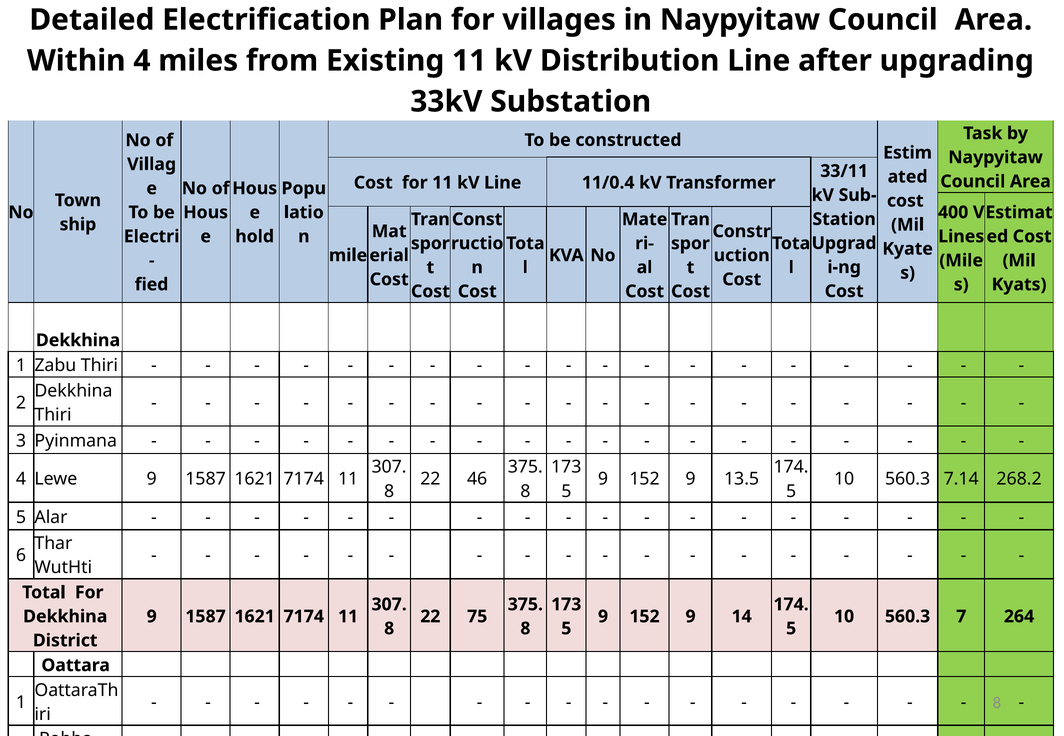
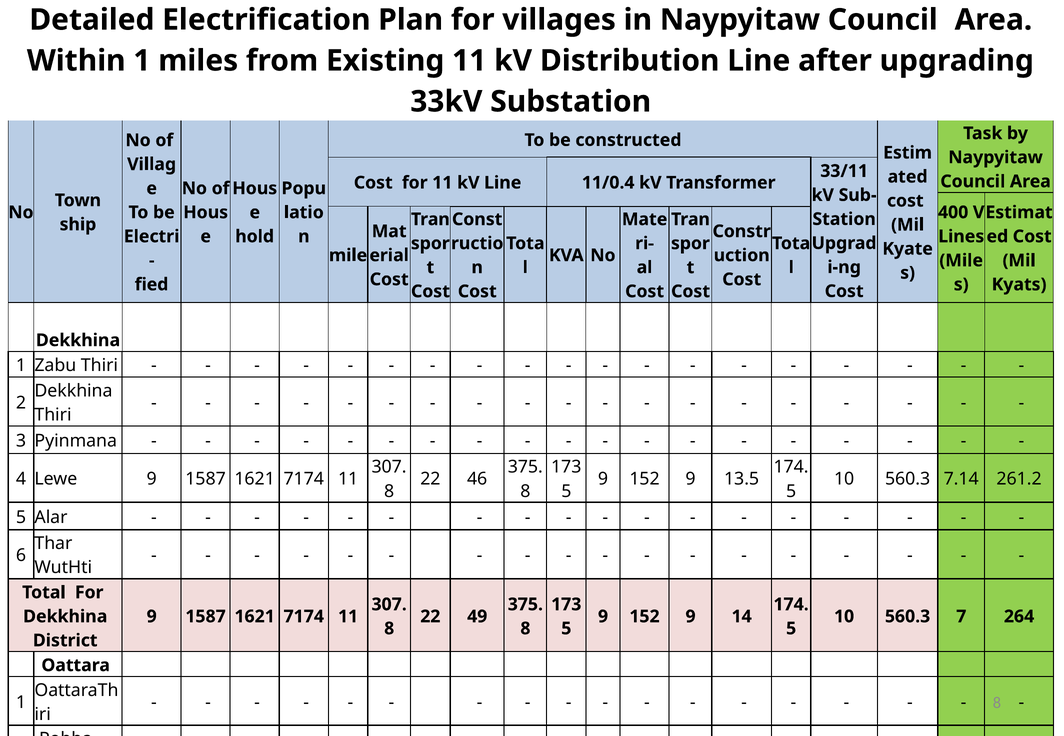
Within 4: 4 -> 1 (142, 61)
268.2: 268.2 -> 261.2 (1019, 480)
75: 75 -> 49 (477, 617)
